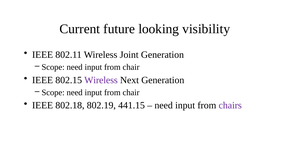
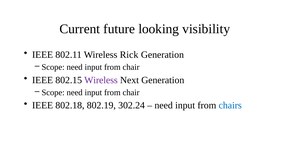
Joint: Joint -> Rick (129, 55)
441.15: 441.15 -> 302.24 (132, 105)
chairs colour: purple -> blue (230, 105)
